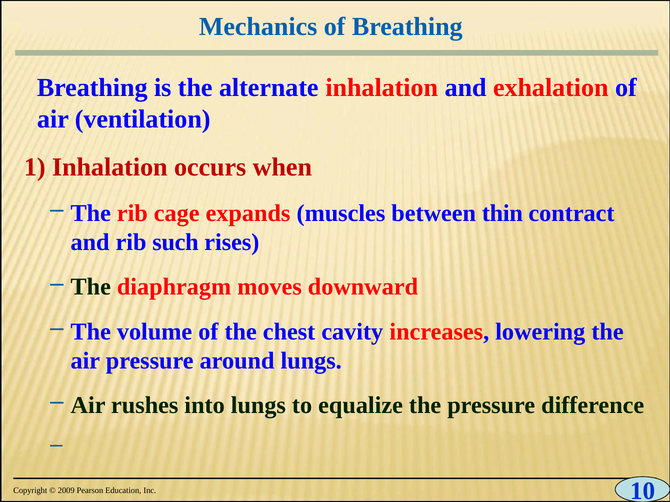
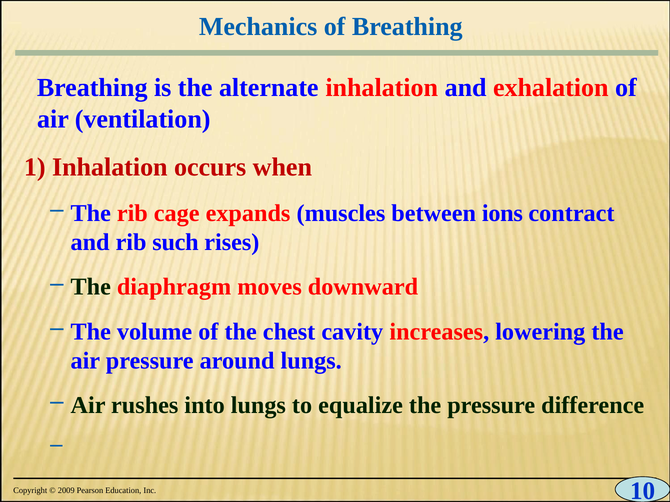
thin: thin -> ions (502, 214)
